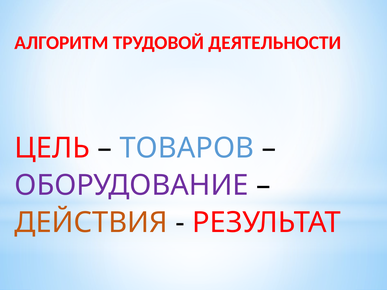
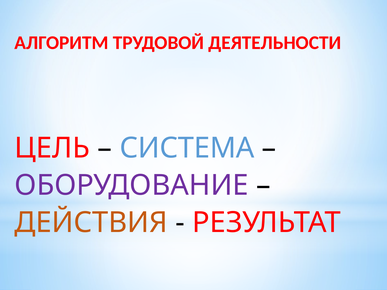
ТОВАРОВ: ТОВАРОВ -> СИСТЕМА (187, 148)
